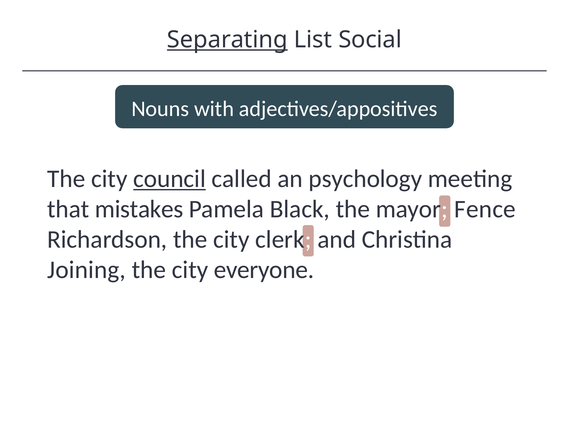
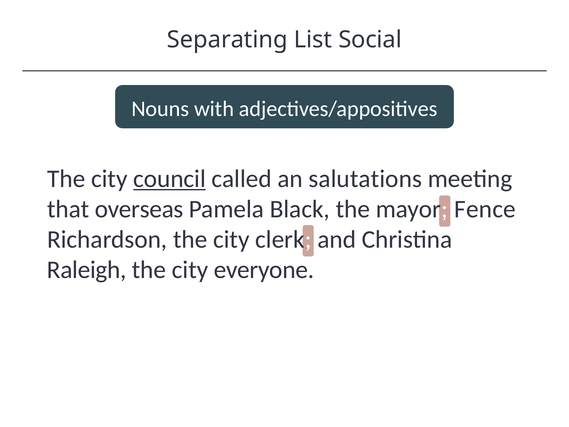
Separating underline: present -> none (227, 40)
psychology: psychology -> salutations (365, 179)
mistakes: mistakes -> overseas (139, 209)
Joining: Joining -> Raleigh (87, 270)
